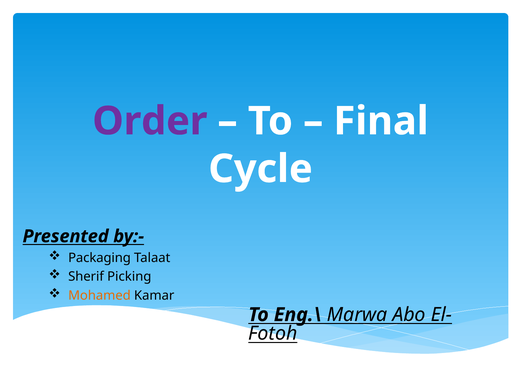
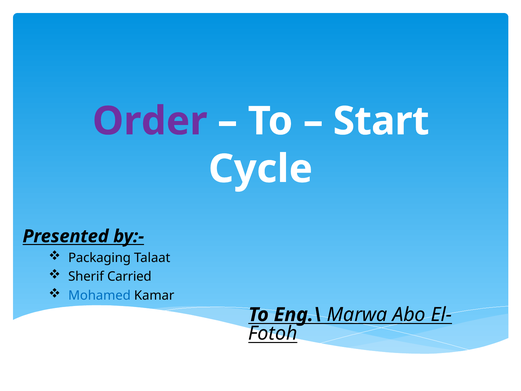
Final: Final -> Start (381, 121)
Picking: Picking -> Carried (129, 276)
Mohamed colour: orange -> blue (99, 295)
